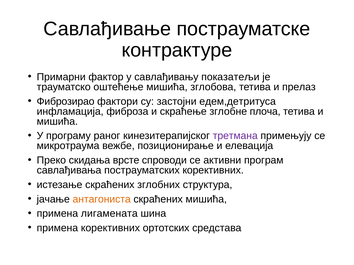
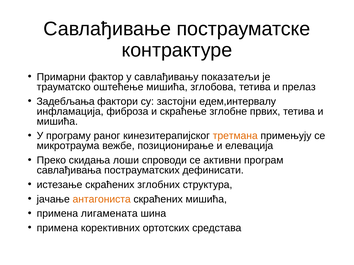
Фиброзирао: Фиброзирао -> Задебљања (66, 102)
едем,детритуса: едем,детритуса -> едем,интервалу (238, 102)
плоча: плоча -> првих (265, 112)
третмана colour: purple -> orange (235, 136)
врсте: врсте -> лоши (126, 161)
пострауматских корективних: корективних -> дефинисати (213, 171)
